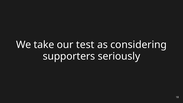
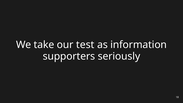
considering: considering -> information (139, 45)
